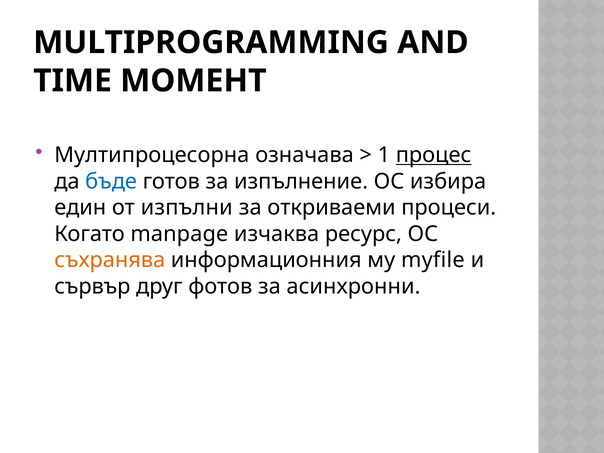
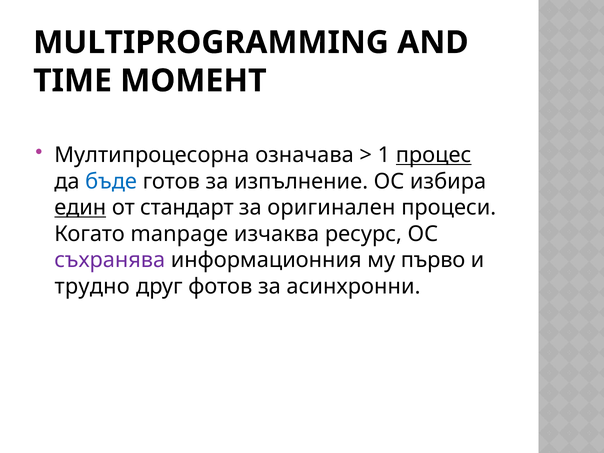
един underline: none -> present (80, 208)
изпълни: изпълни -> стандарт (187, 208)
откриваеми: откриваеми -> оригинален (331, 208)
съхранява colour: orange -> purple (110, 260)
myfile: myfile -> първо (433, 260)
сървър: сървър -> трудно (92, 286)
